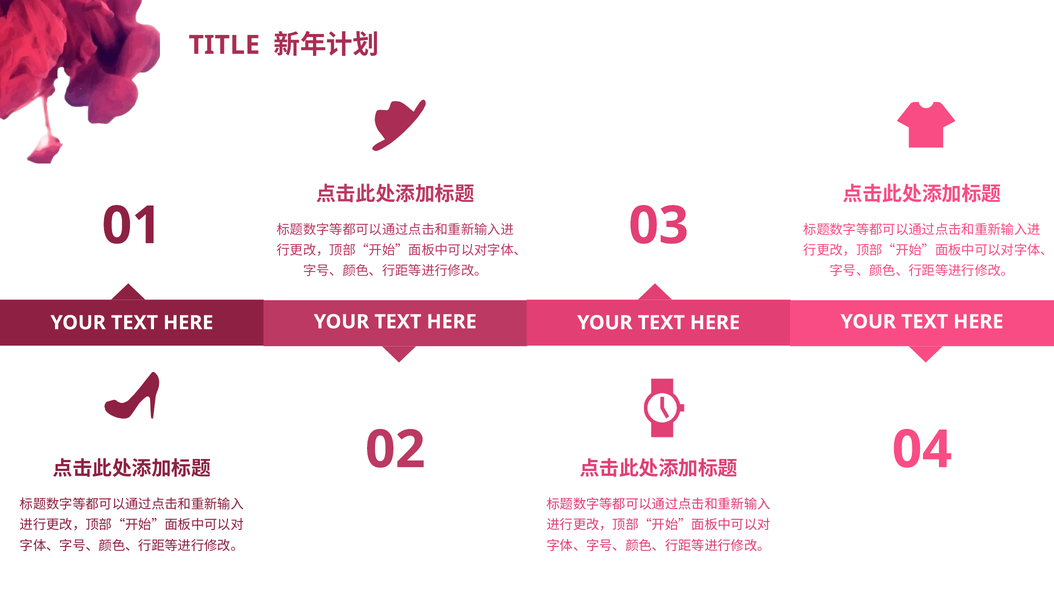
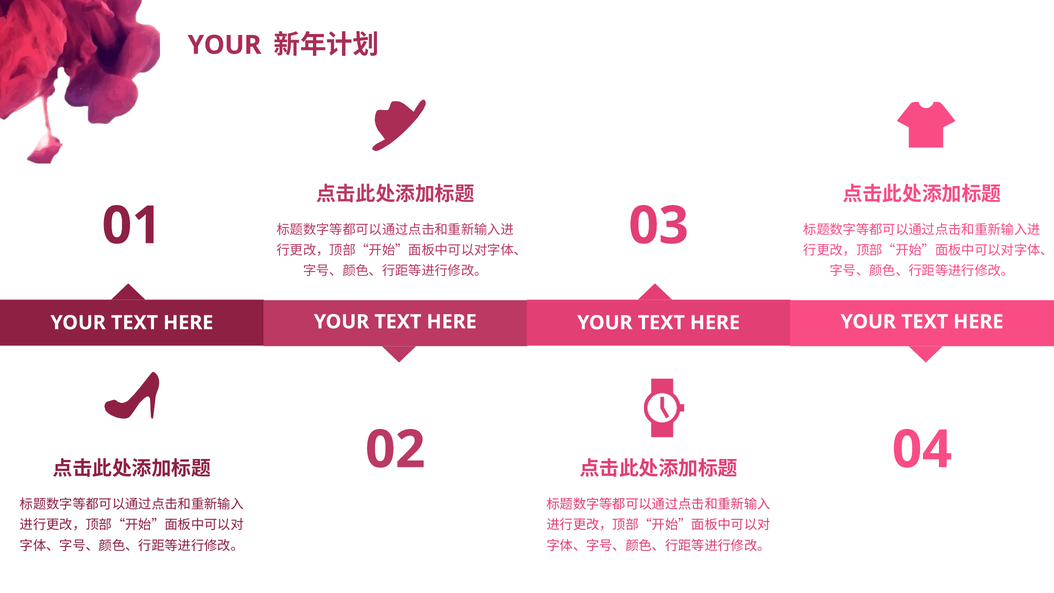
TITLE: TITLE -> YOUR (225, 45)
